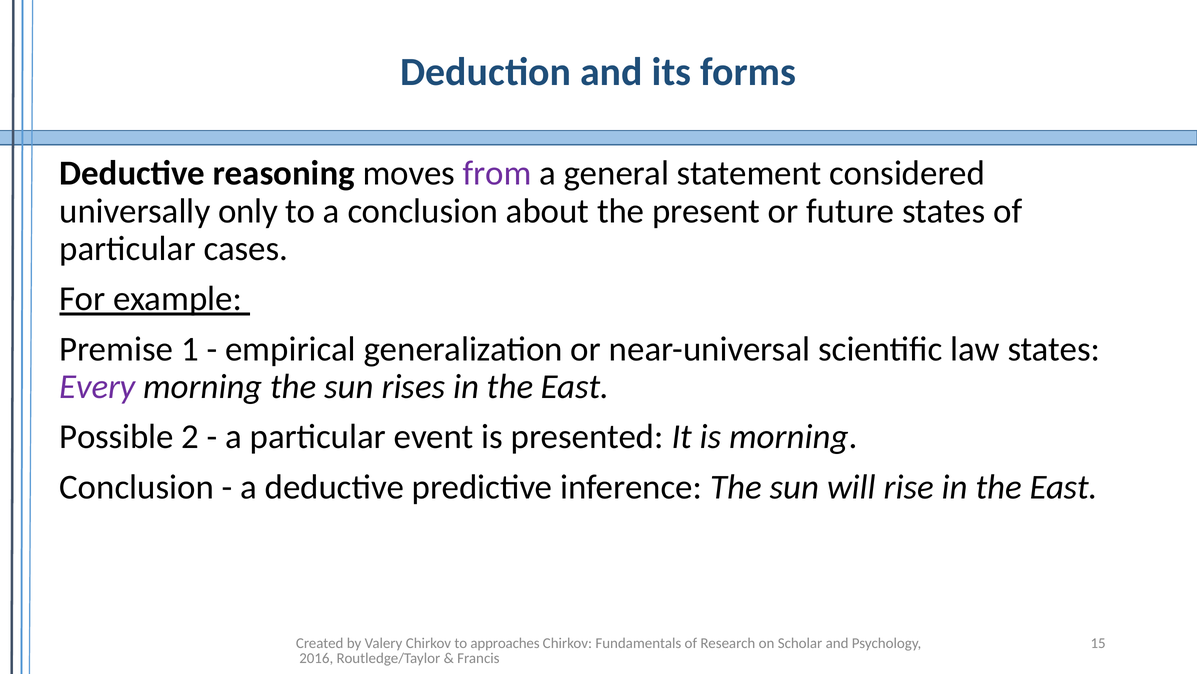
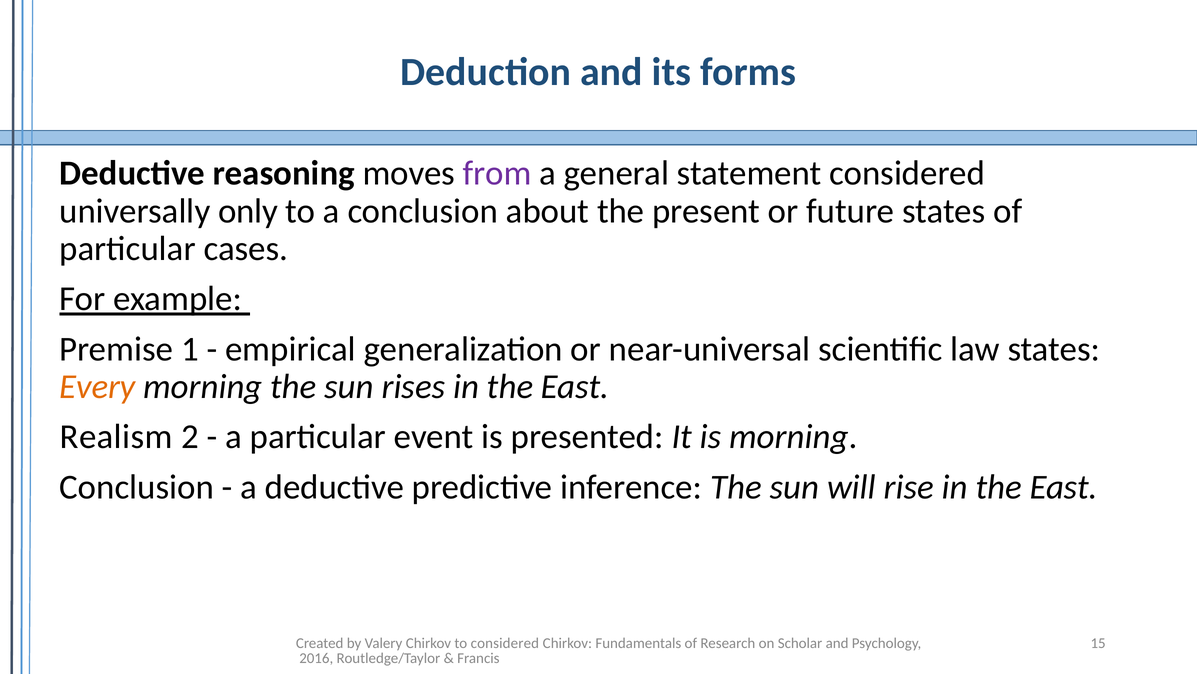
Every colour: purple -> orange (97, 386)
Possible: Possible -> Realism (116, 436)
to approaches: approaches -> considered (505, 643)
